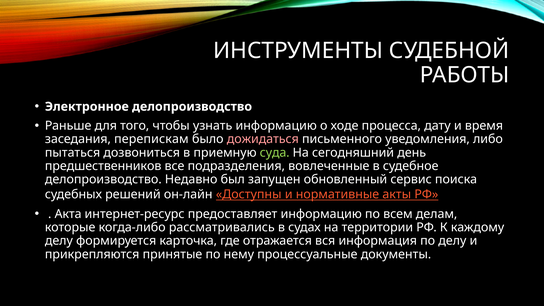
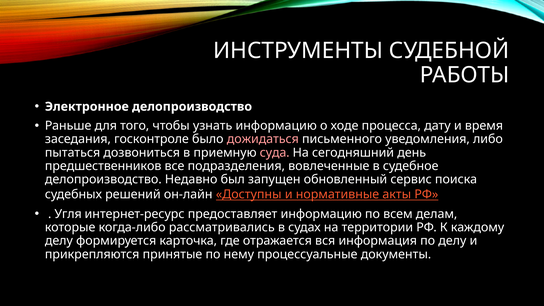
перепискам: перепискам -> госконтроле (151, 139)
суда colour: light green -> pink (275, 153)
Акта: Акта -> Угля (68, 214)
